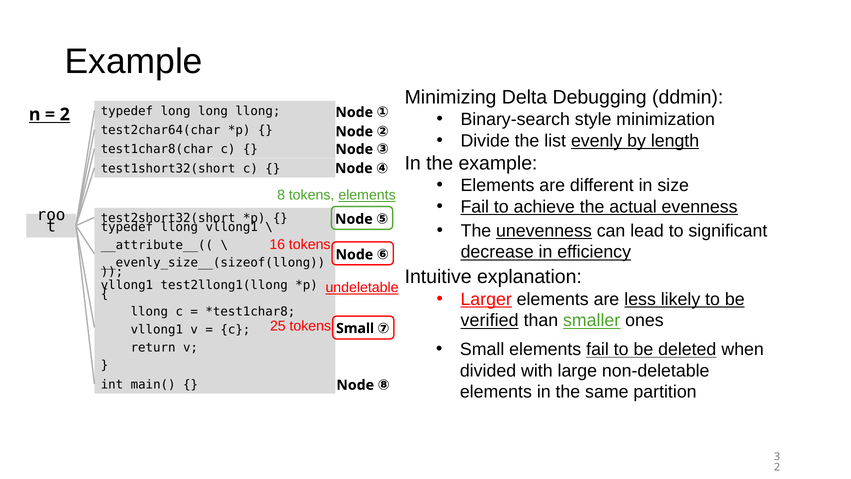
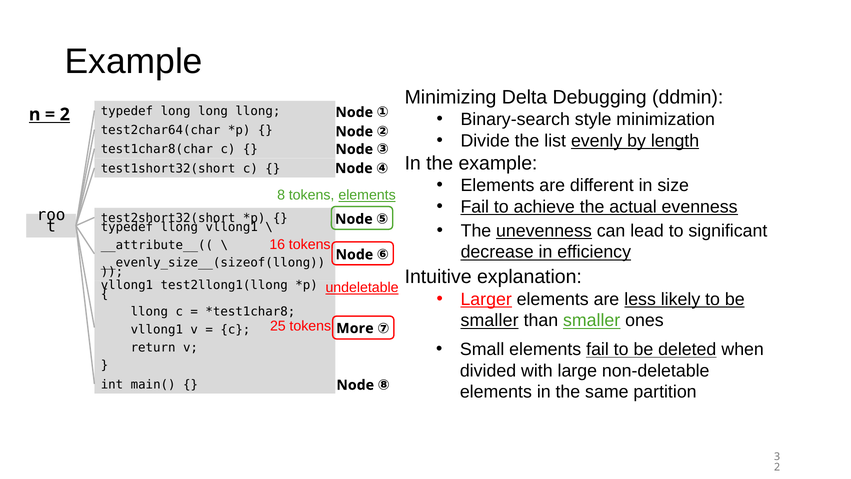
verified: verified -> smaller (490, 320)
Small: Small -> More (355, 328)
